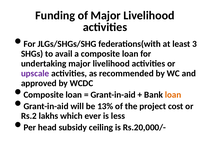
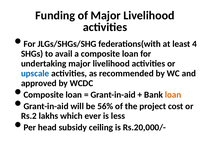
3: 3 -> 4 (195, 44)
upscale colour: purple -> blue (35, 73)
13%: 13% -> 56% (105, 106)
